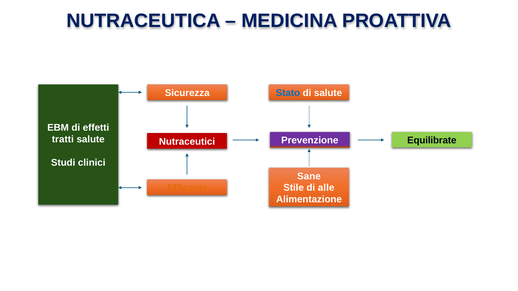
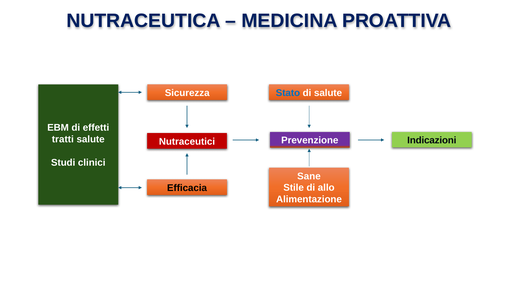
Equilibrate: Equilibrate -> Indicazioni (432, 141)
alle: alle -> allo (326, 188)
Efficacia colour: orange -> black (187, 188)
